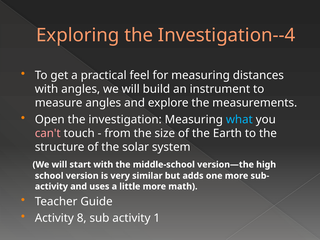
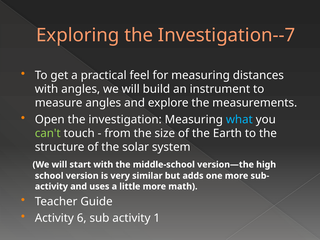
Investigation--4: Investigation--4 -> Investigation--7 (227, 35)
can't colour: pink -> light green (48, 133)
8: 8 -> 6 (82, 218)
